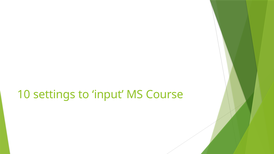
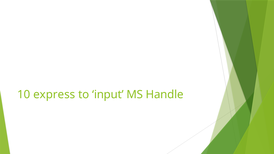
settings: settings -> express (54, 95)
Course: Course -> Handle (165, 95)
